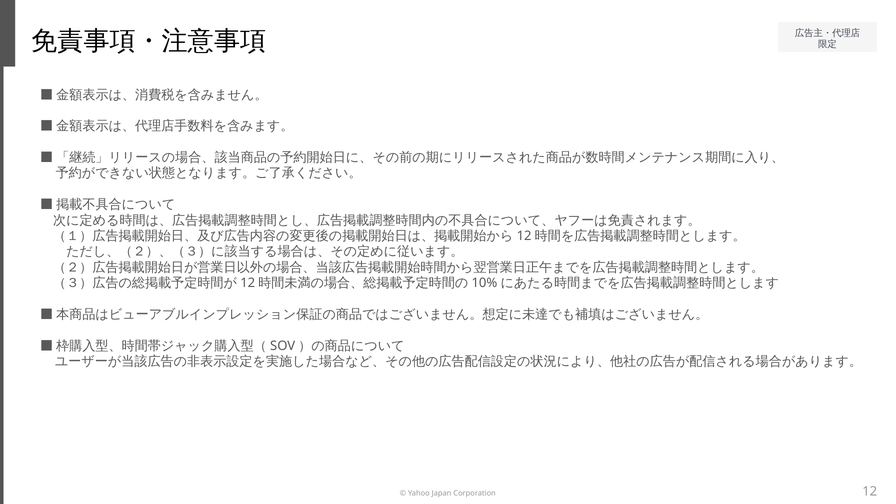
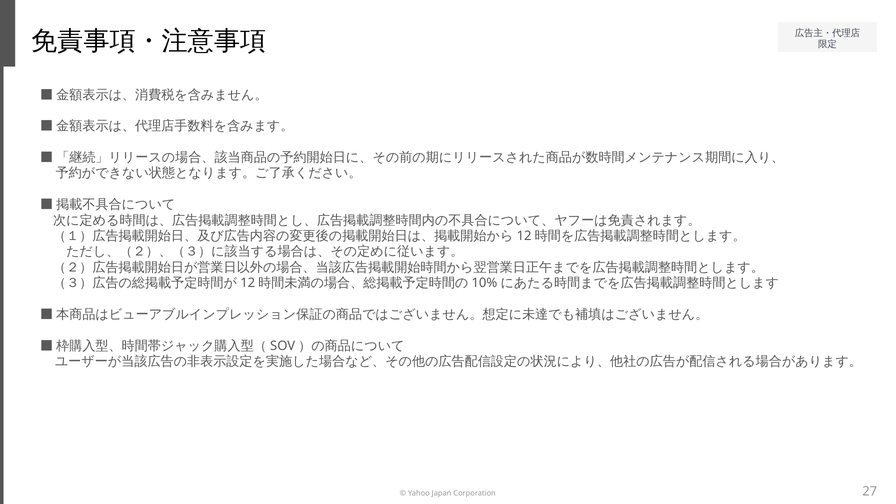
12: 12 -> 27 (870, 492)
